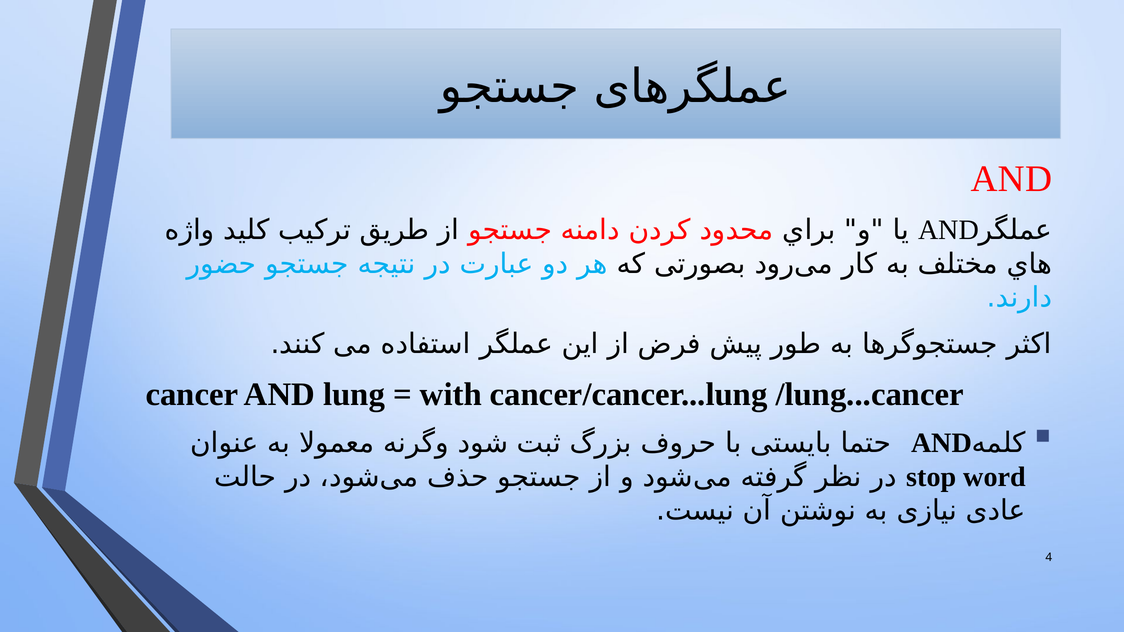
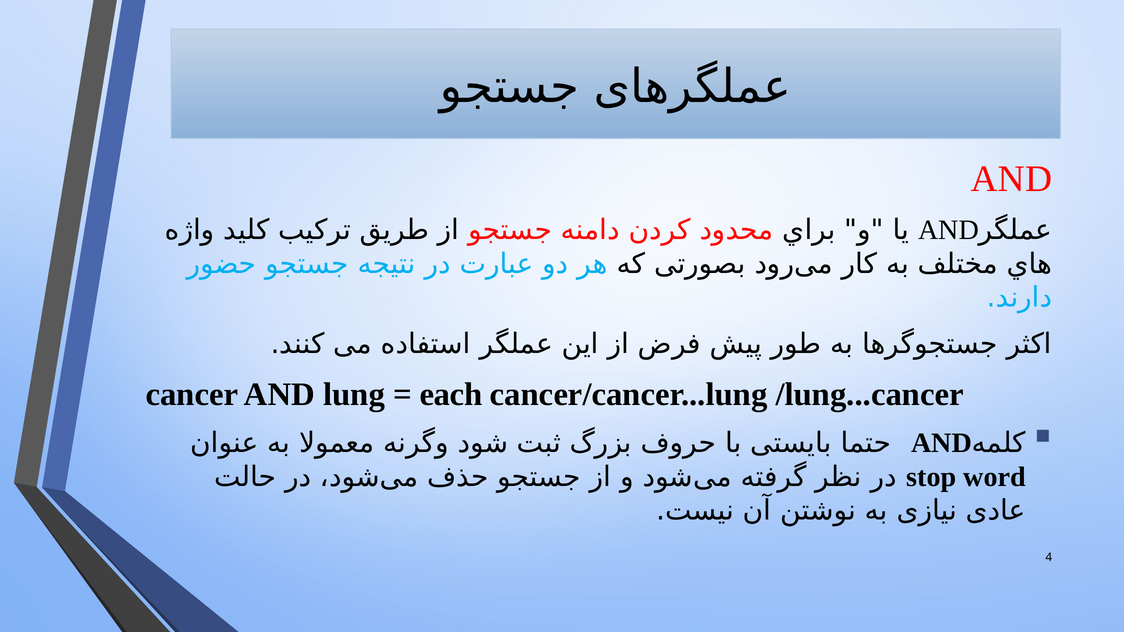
with: with -> each (451, 394)
